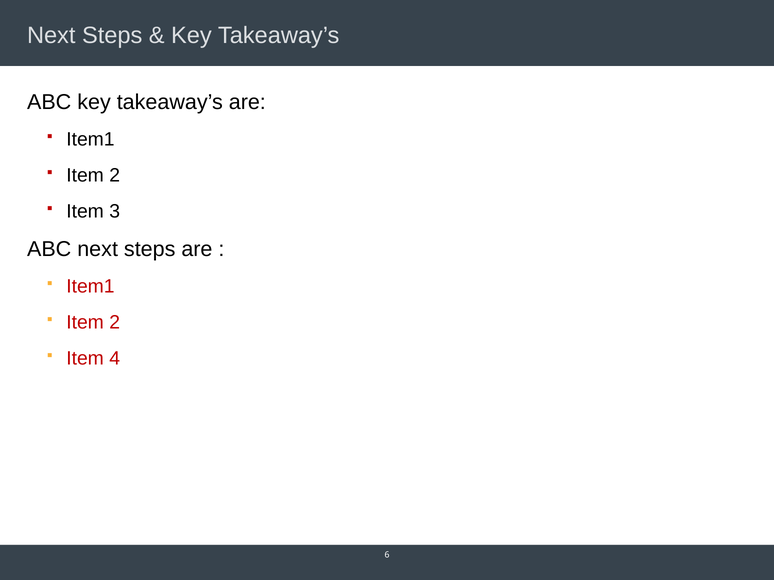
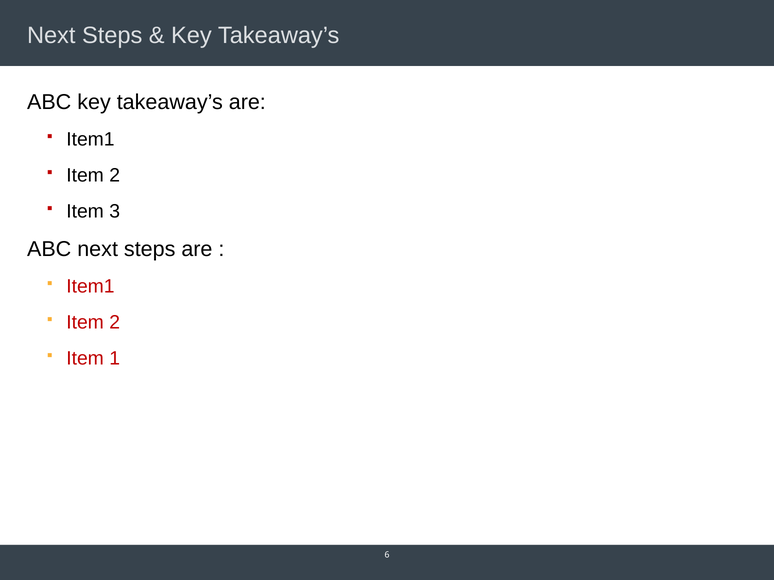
4: 4 -> 1 (115, 359)
